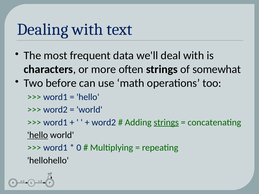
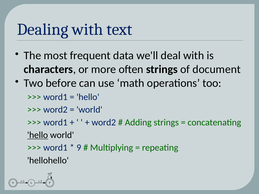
somewhat: somewhat -> document (217, 69)
strings underline: present -> none (166, 122)
0: 0 -> 9 (79, 148)
